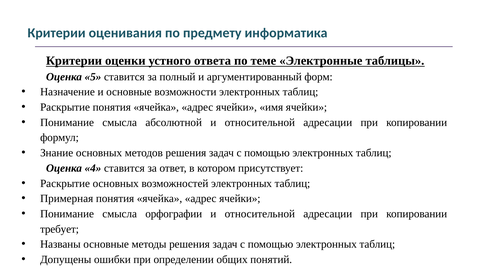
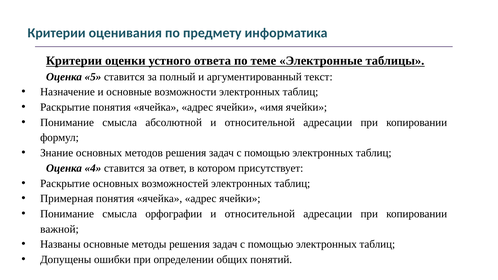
форм: форм -> текст (319, 77)
требует: требует -> важной (59, 229)
